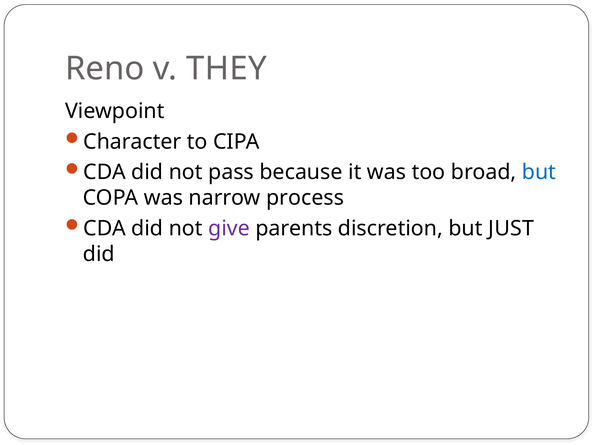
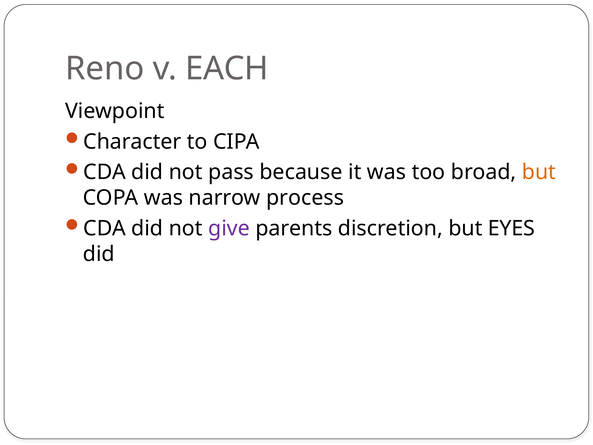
THEY: THEY -> EACH (227, 69)
but colour: blue -> orange (539, 172)
JUST: JUST -> EYES (511, 228)
